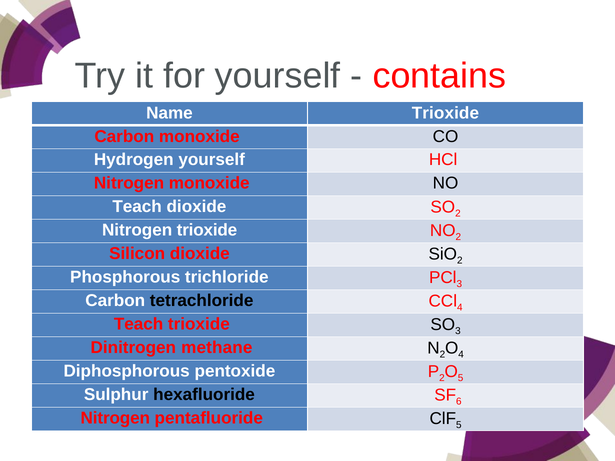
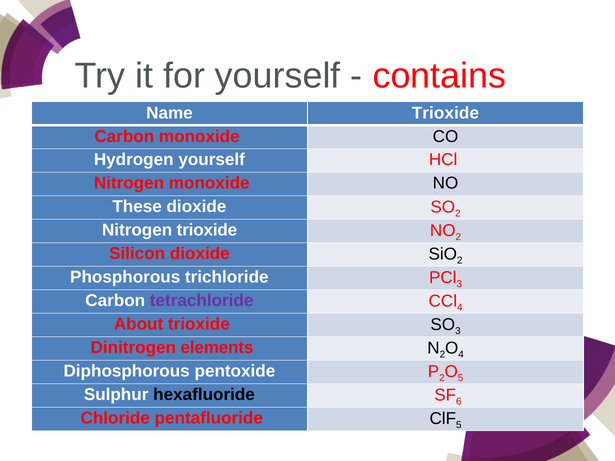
Teach: Teach -> These (137, 207)
tetrachloride colour: black -> purple (202, 301)
Teach: Teach -> About (139, 325)
methane: methane -> elements (217, 348)
Nitrogen: Nitrogen -> Chloride (115, 419)
